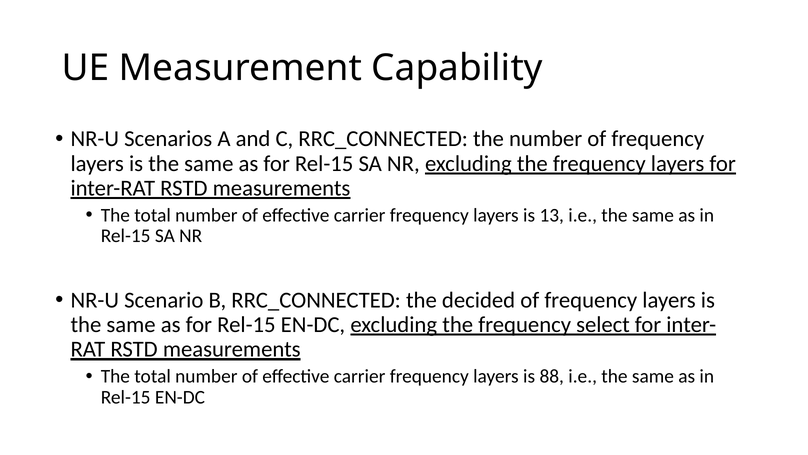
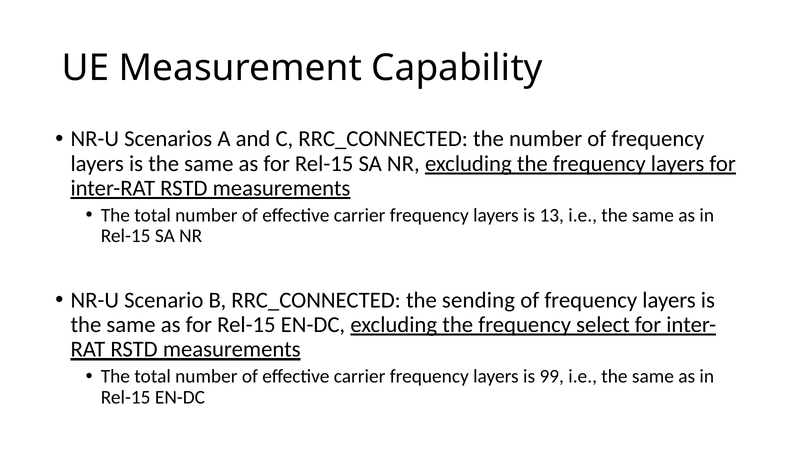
decided: decided -> sending (478, 300)
88: 88 -> 99 (552, 376)
